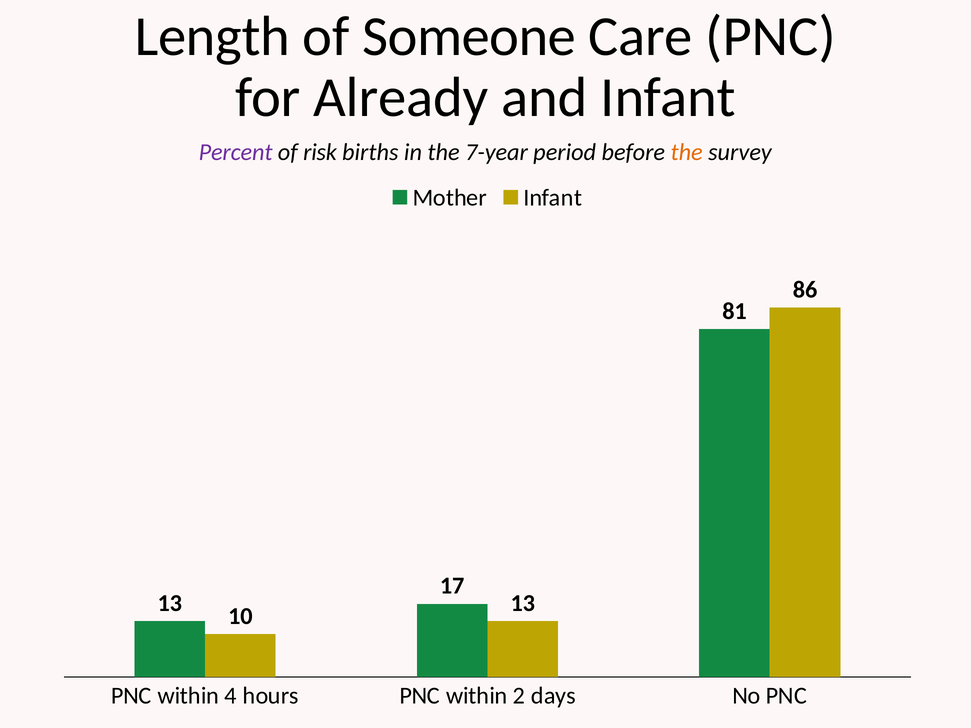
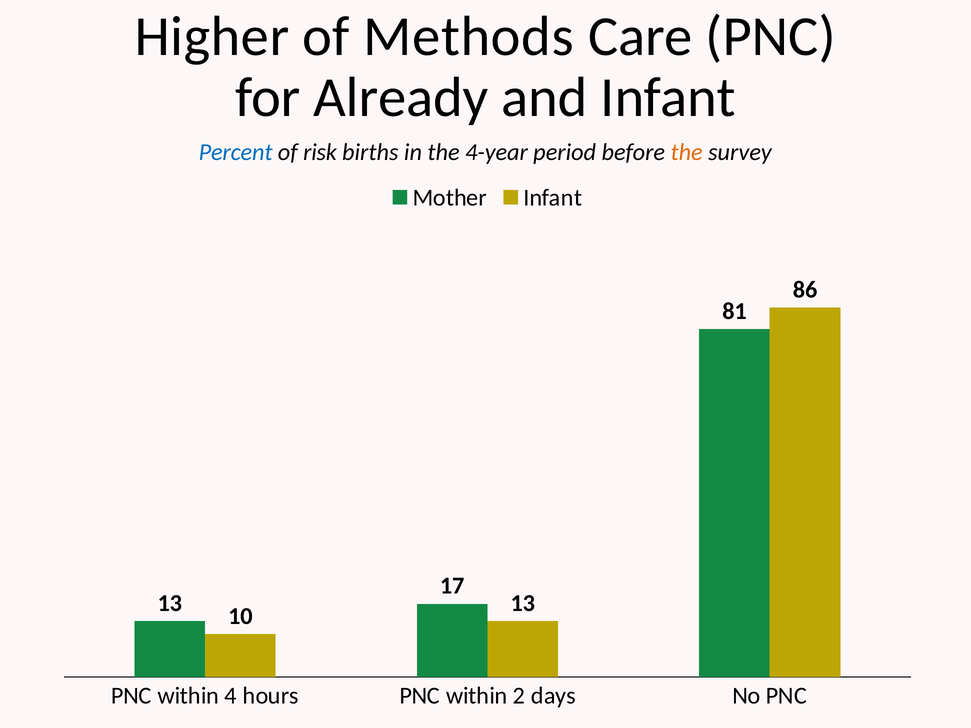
Length: Length -> Higher (212, 36)
Someone: Someone -> Methods (469, 36)
Percent colour: purple -> blue (236, 152)
7-year: 7-year -> 4-year (496, 152)
